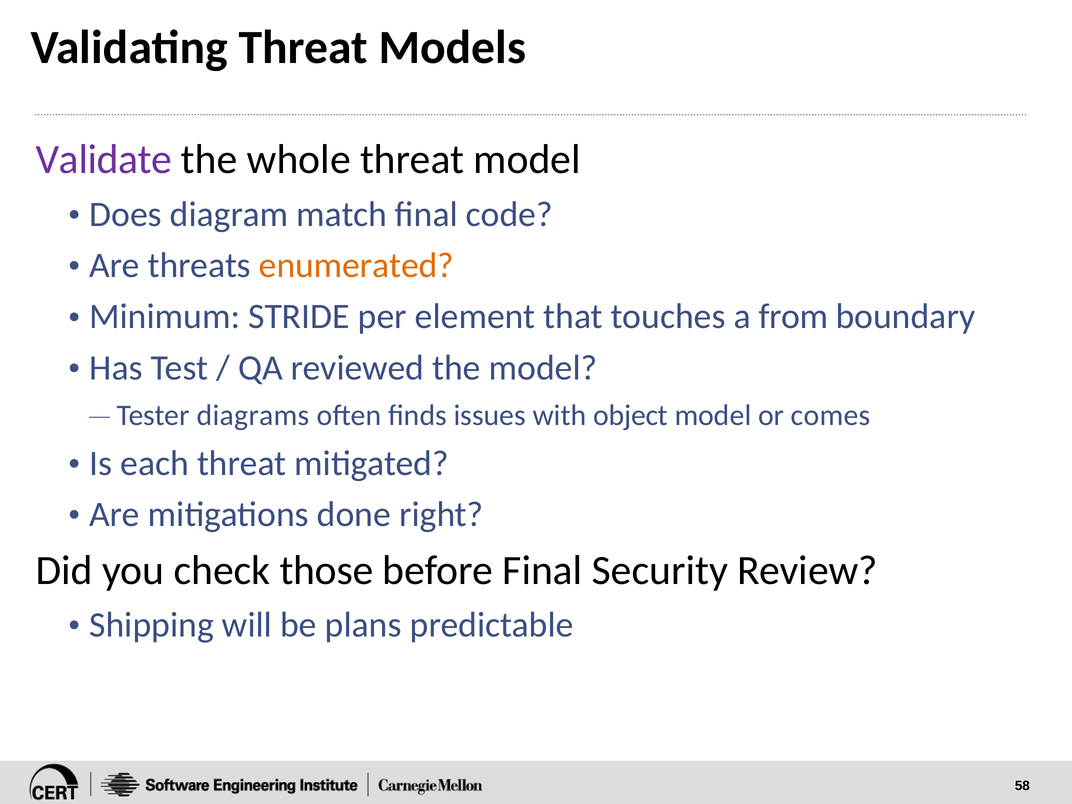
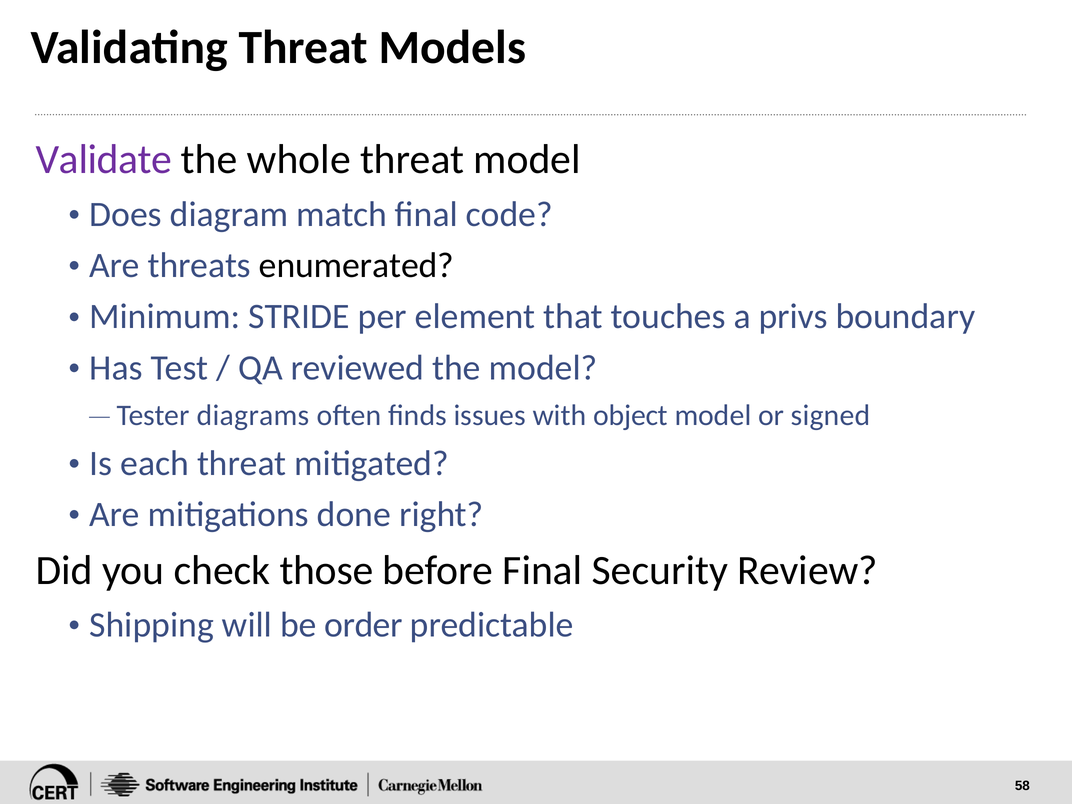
enumerated colour: orange -> black (356, 265)
from: from -> privs (793, 317)
comes: comes -> signed (831, 415)
plans: plans -> order (363, 625)
